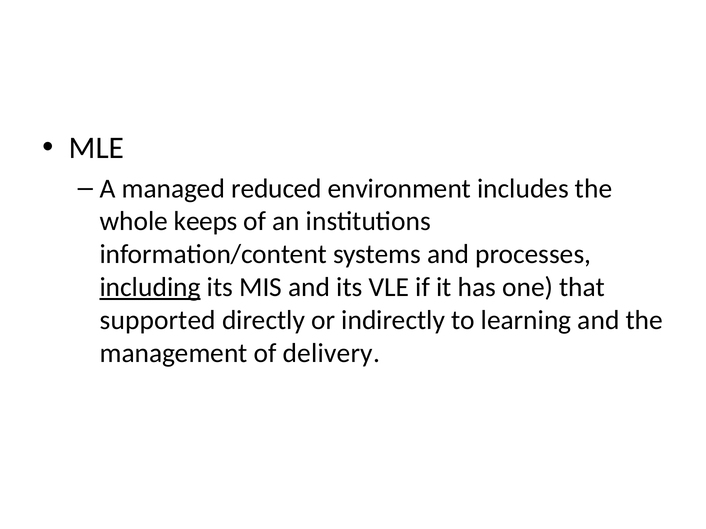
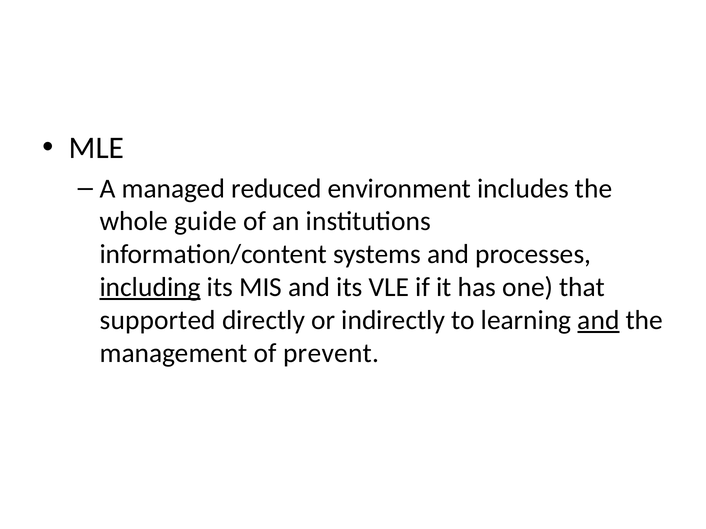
keeps: keeps -> guide (206, 222)
and underline: none -> present (598, 321)
delivery: delivery -> prevent (331, 353)
